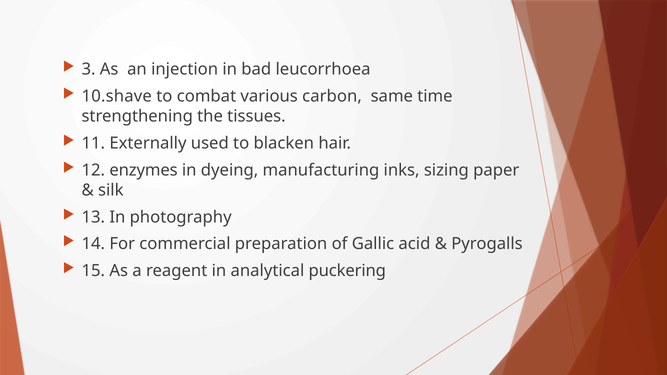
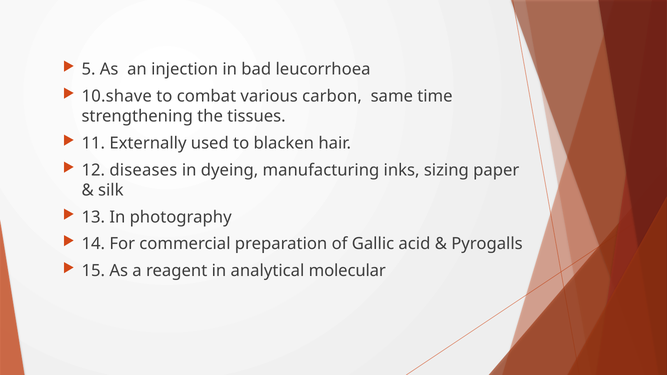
3: 3 -> 5 (89, 69)
enzymes: enzymes -> diseases (143, 170)
puckering: puckering -> molecular (347, 271)
